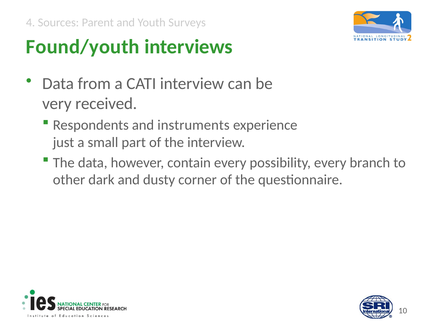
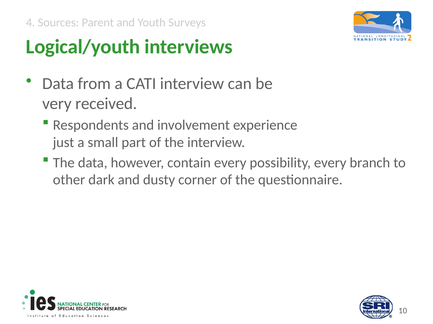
Found/youth: Found/youth -> Logical/youth (83, 47)
instruments: instruments -> involvement (194, 125)
